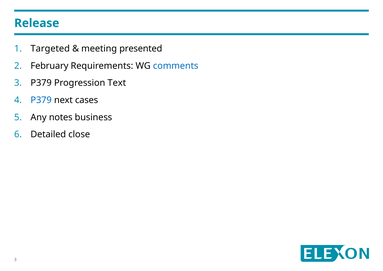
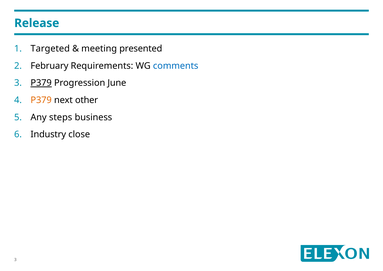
P379 underline: none -> present (41, 83)
Text: Text -> June (117, 83)
P379 colour: blue -> orange (41, 100)
cases: cases -> other (87, 100)
notes: notes -> steps (61, 117)
Detailed: Detailed -> Industry (48, 134)
